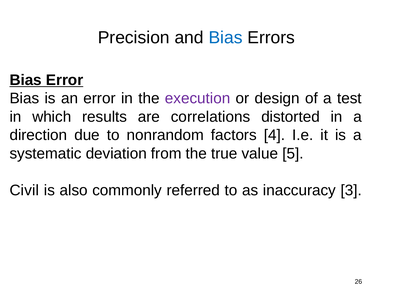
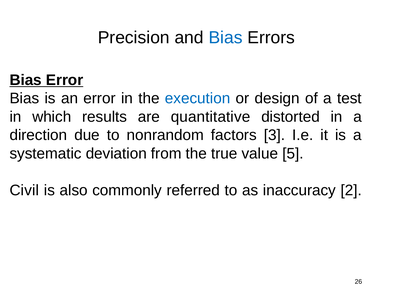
execution colour: purple -> blue (198, 98)
correlations: correlations -> quantitative (211, 117)
4: 4 -> 3 (274, 135)
3: 3 -> 2 (351, 190)
